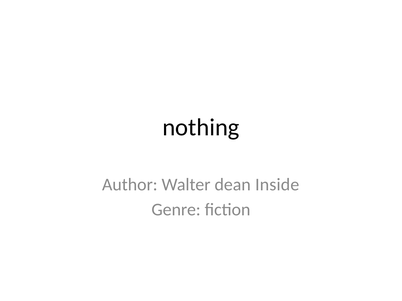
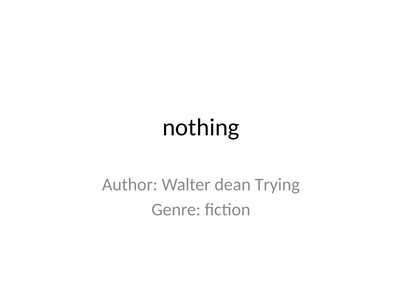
Inside: Inside -> Trying (277, 185)
